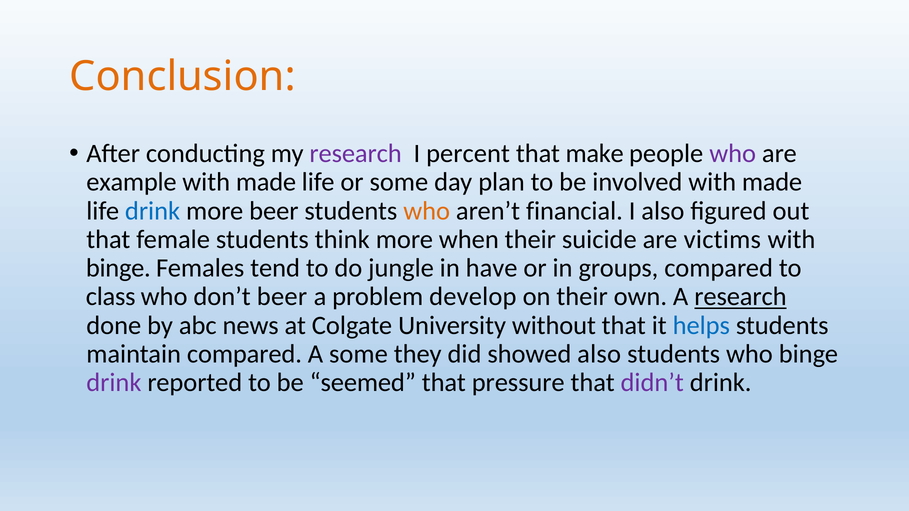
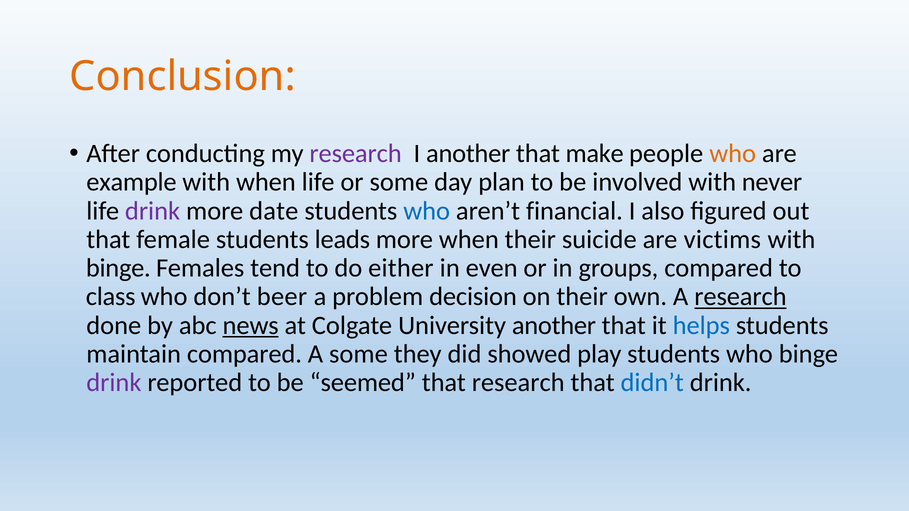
I percent: percent -> another (468, 154)
who colour: purple -> orange (733, 154)
made: made -> when (266, 182)
involved with made: made -> never (772, 182)
drink colour: blue -> purple (153, 211)
more beer: beer -> date (274, 211)
who colour: orange -> blue (427, 211)
think: think -> leads (342, 240)
jungle: jungle -> either (401, 268)
have: have -> even (492, 268)
develop: develop -> decision (473, 297)
news underline: none -> present (251, 326)
University without: without -> another (554, 326)
showed also: also -> play (599, 354)
that pressure: pressure -> research (518, 383)
didn’t colour: purple -> blue (652, 383)
